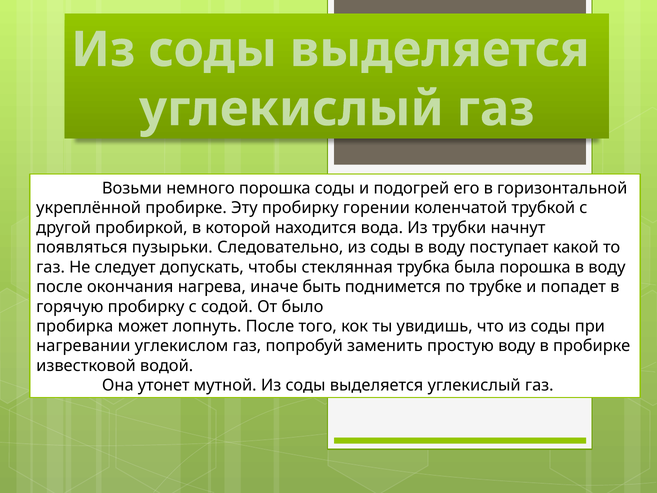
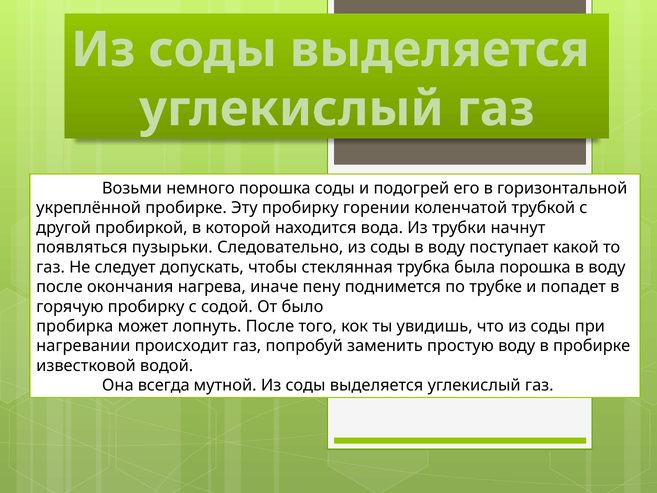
быть: быть -> пену (322, 287)
углекислом: углекислом -> происходит (182, 346)
утонет: утонет -> всегда (164, 385)
